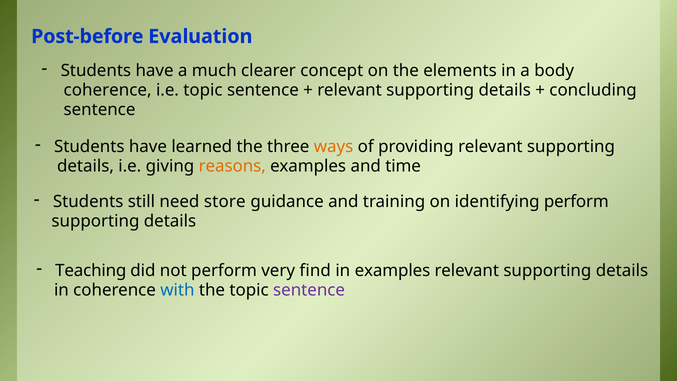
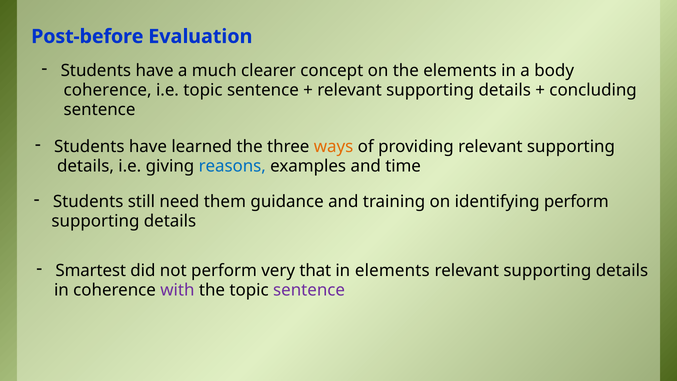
reasons colour: orange -> blue (232, 166)
store: store -> them (225, 202)
Teaching: Teaching -> Smartest (91, 271)
find: find -> that (315, 271)
in examples: examples -> elements (392, 271)
with colour: blue -> purple (177, 290)
